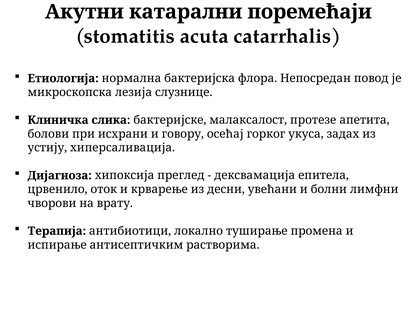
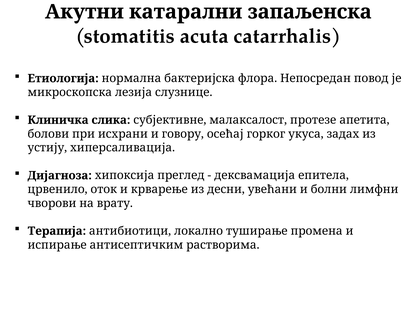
поремећаји: поремећаји -> запаљенска (310, 12)
бактеријске: бактеријске -> субјективне (170, 120)
